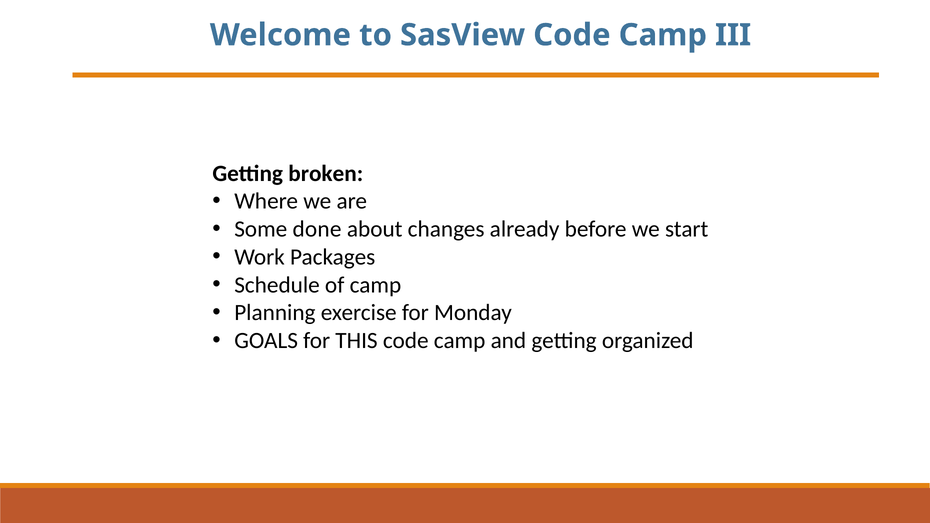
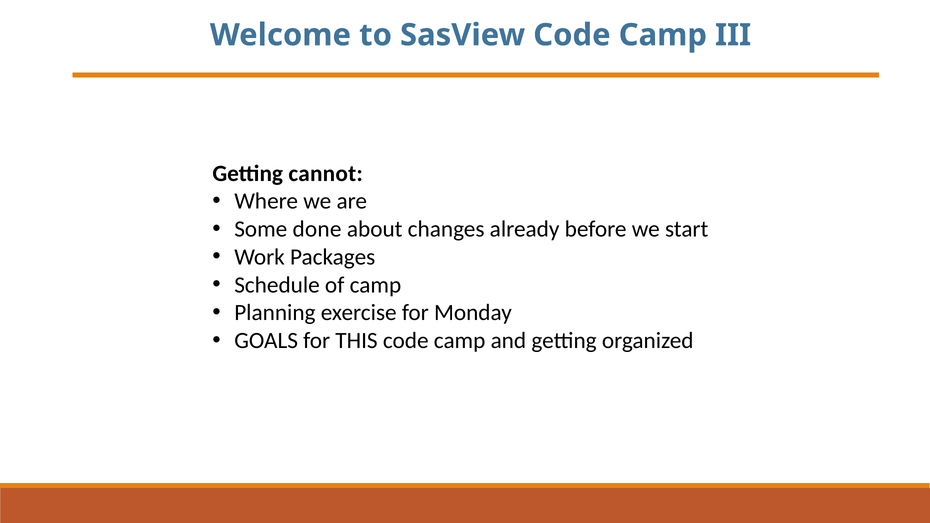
broken: broken -> cannot (326, 173)
